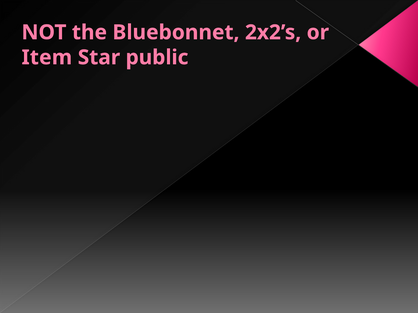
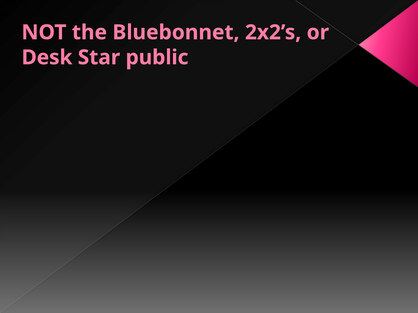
Item: Item -> Desk (47, 58)
